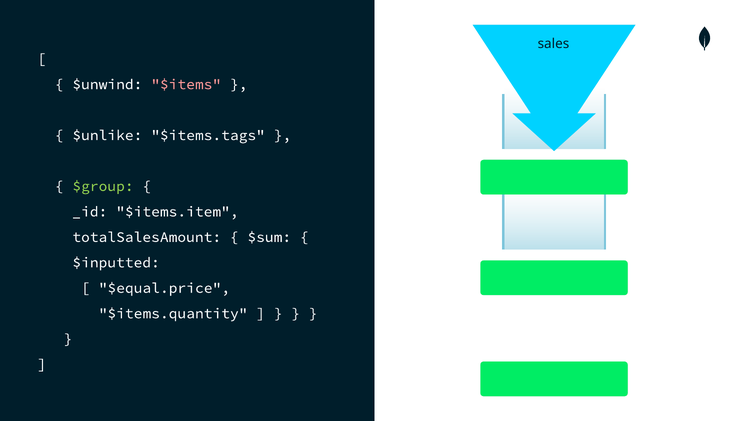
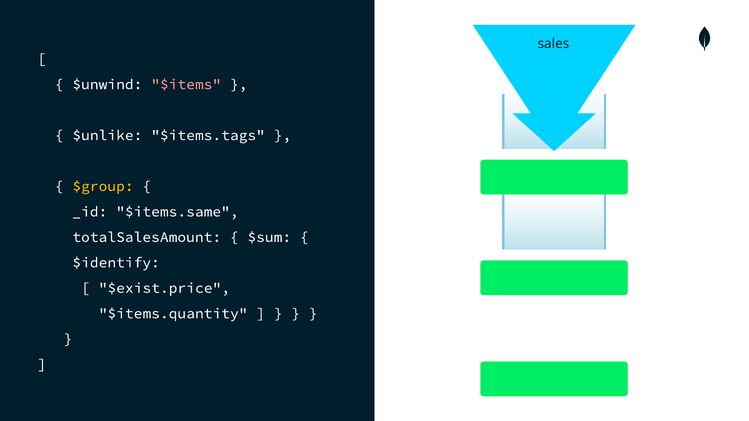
$group colour: light green -> yellow (103, 186)
$items.item: $items.item -> $items.same (177, 212)
$inputted: $inputted -> $identify (116, 263)
$equal.price: $equal.price -> $exist.price (164, 288)
